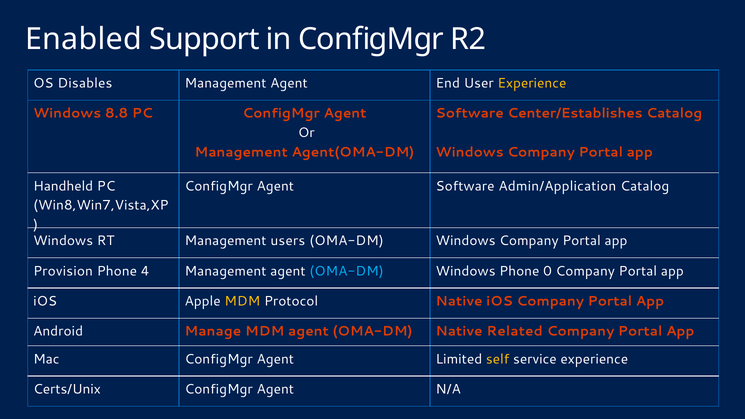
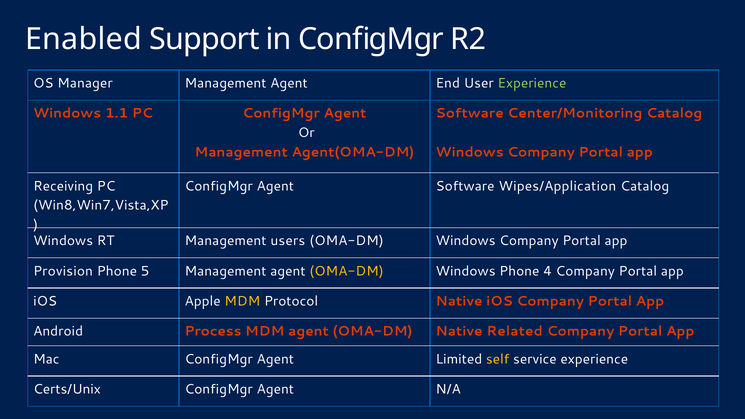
Disables: Disables -> Manager (85, 83)
Experience colour: yellow -> light green (532, 83)
8.8: 8.8 -> 1.1 (117, 113)
Center/Establishes: Center/Establishes -> Center/Monitoring (575, 113)
Handheld: Handheld -> Receiving (63, 186)
Admin/Application: Admin/Application -> Wipes/Application (557, 186)
4: 4 -> 5 (145, 271)
OMA-DM colour: light blue -> yellow (347, 271)
0: 0 -> 4 (548, 271)
Manage: Manage -> Process (213, 331)
